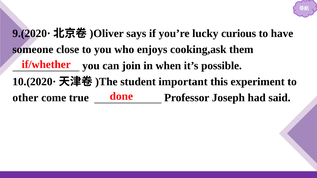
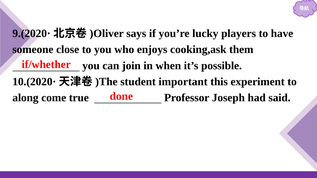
curious: curious -> players (239, 33)
other: other -> along (25, 98)
